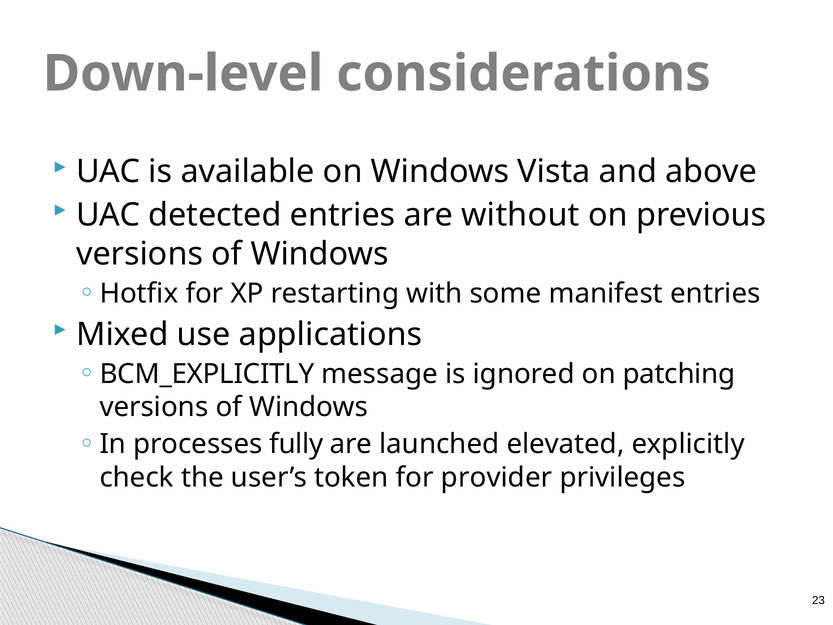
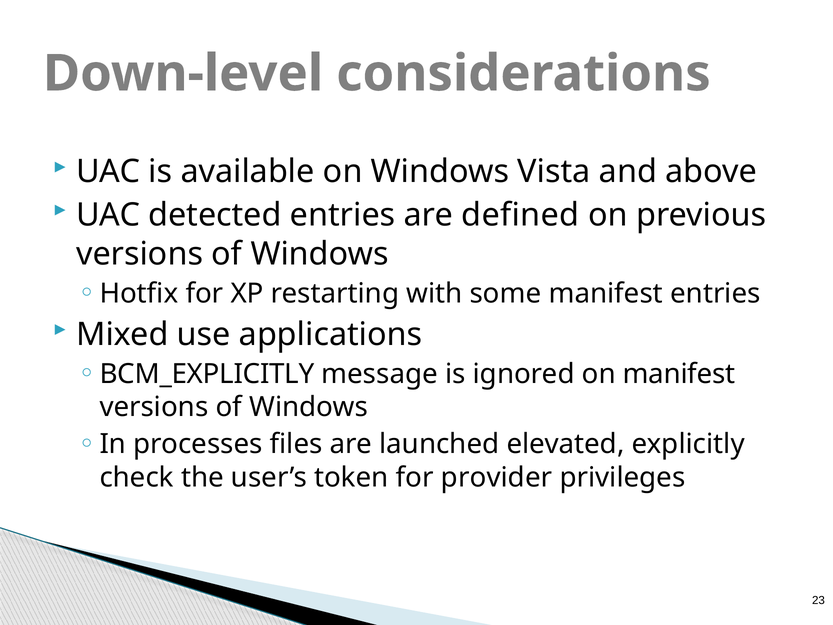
without: without -> defined (520, 215)
on patching: patching -> manifest (679, 374)
fully: fully -> files (296, 444)
